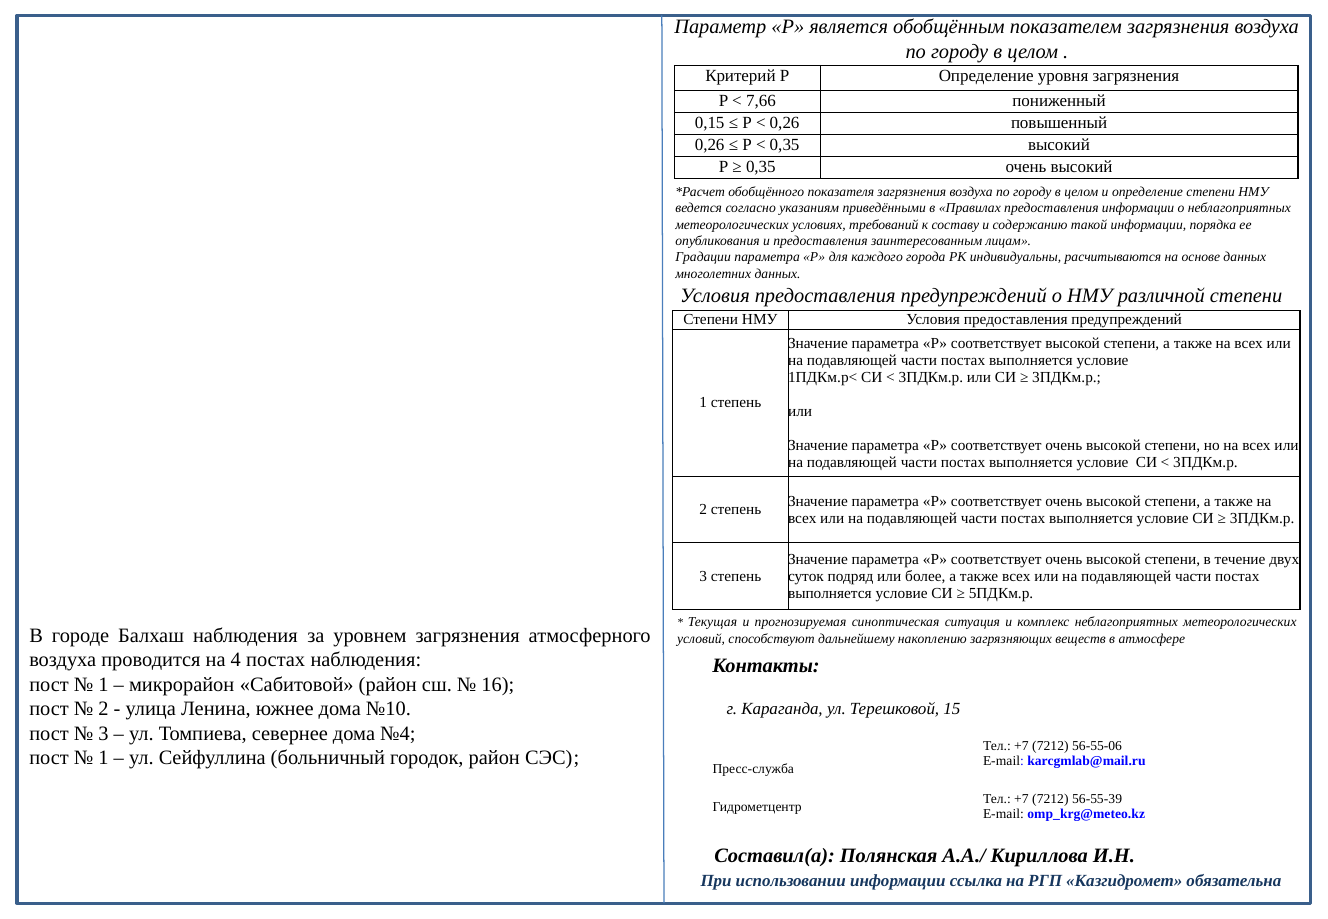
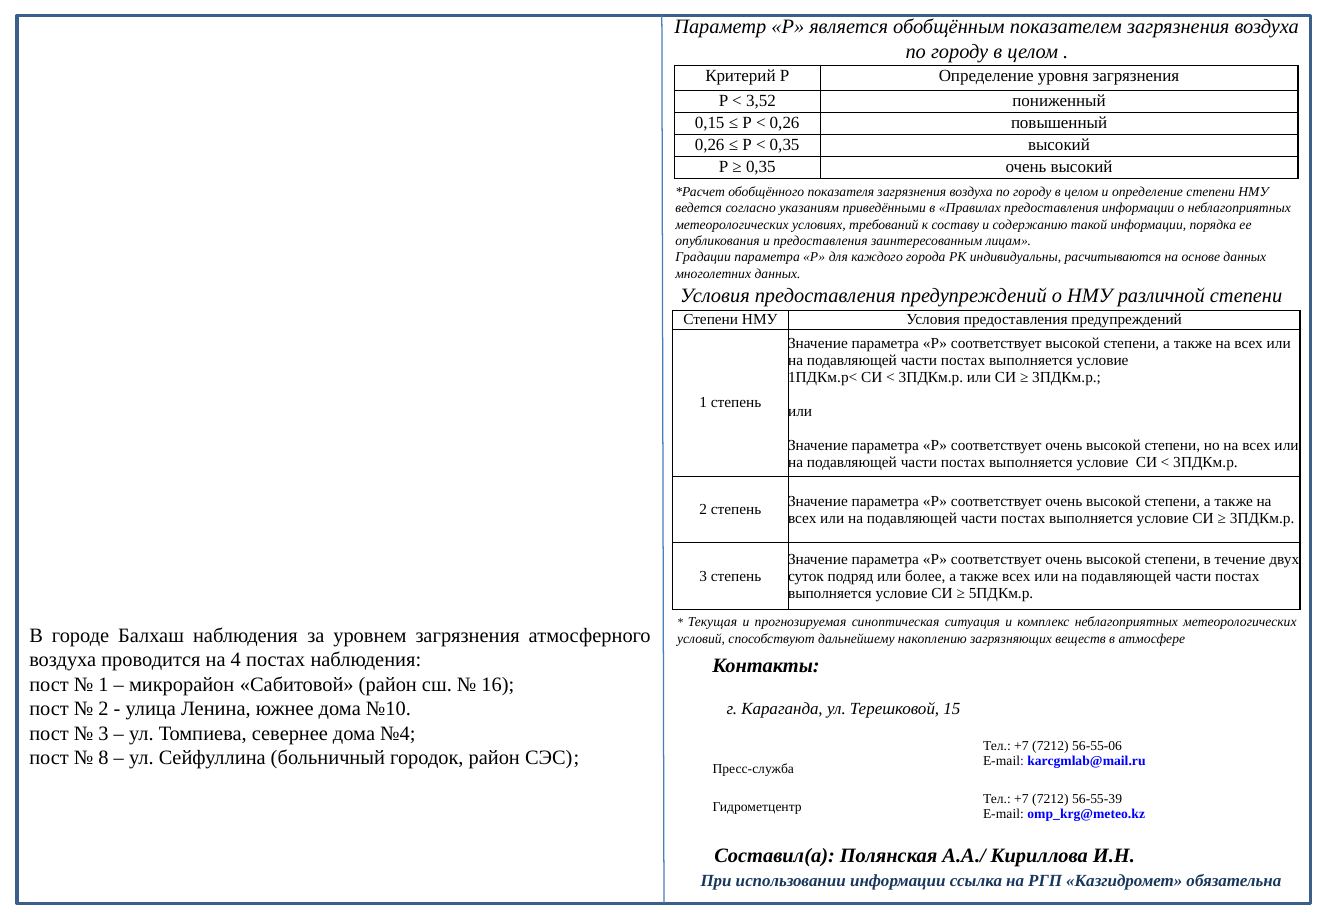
7,66: 7,66 -> 3,52 (761, 101)
1: 1 -> 8 (104, 758)
